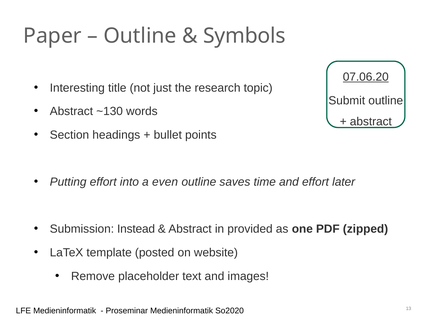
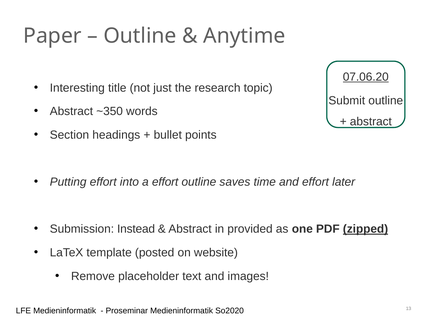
Symbols: Symbols -> Anytime (244, 36)
~130: ~130 -> ~350 (110, 111)
a even: even -> effort (165, 182)
zipped underline: none -> present (366, 229)
